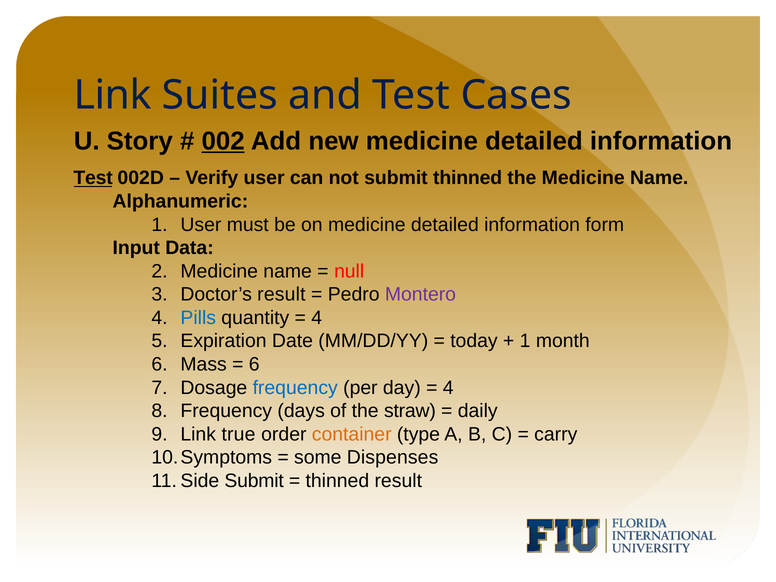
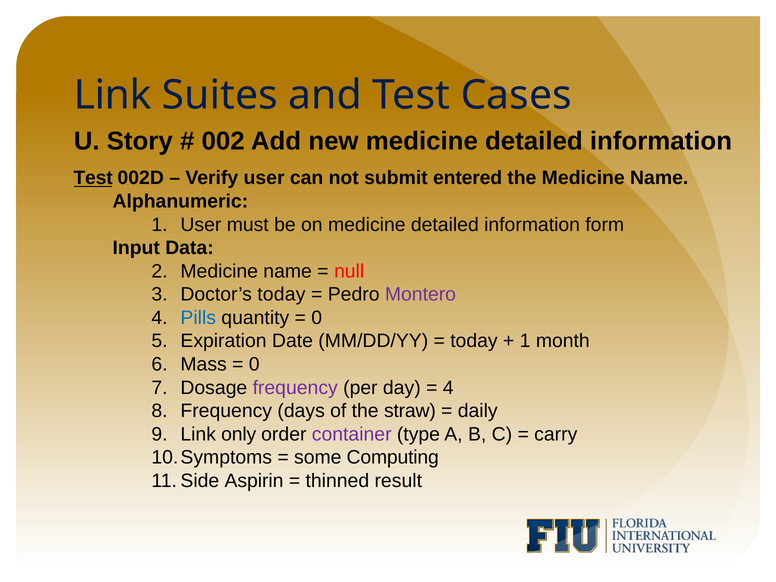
002 underline: present -> none (223, 141)
submit thinned: thinned -> entered (468, 178)
Doctor’s result: result -> today (281, 294)
4: 4 -> 0 (317, 318)
6: 6 -> 0 (254, 364)
frequency colour: blue -> purple (295, 388)
true: true -> only (239, 434)
container colour: orange -> purple (352, 434)
Dispenses: Dispenses -> Computing (393, 457)
Submit: Submit -> Aspirin (254, 481)
